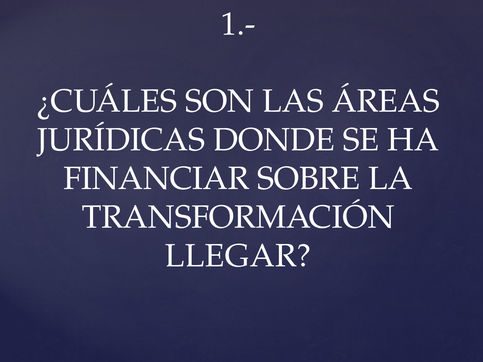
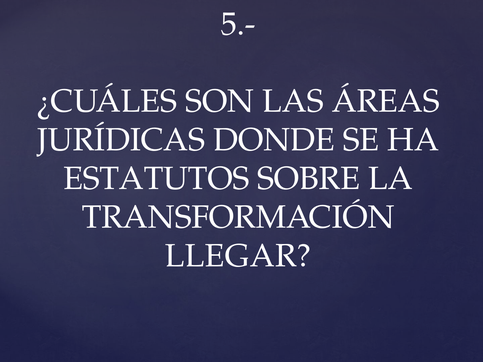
1.-: 1.- -> 5.- (238, 24)
FINANCIAR: FINANCIAR -> ESTATUTOS (156, 179)
